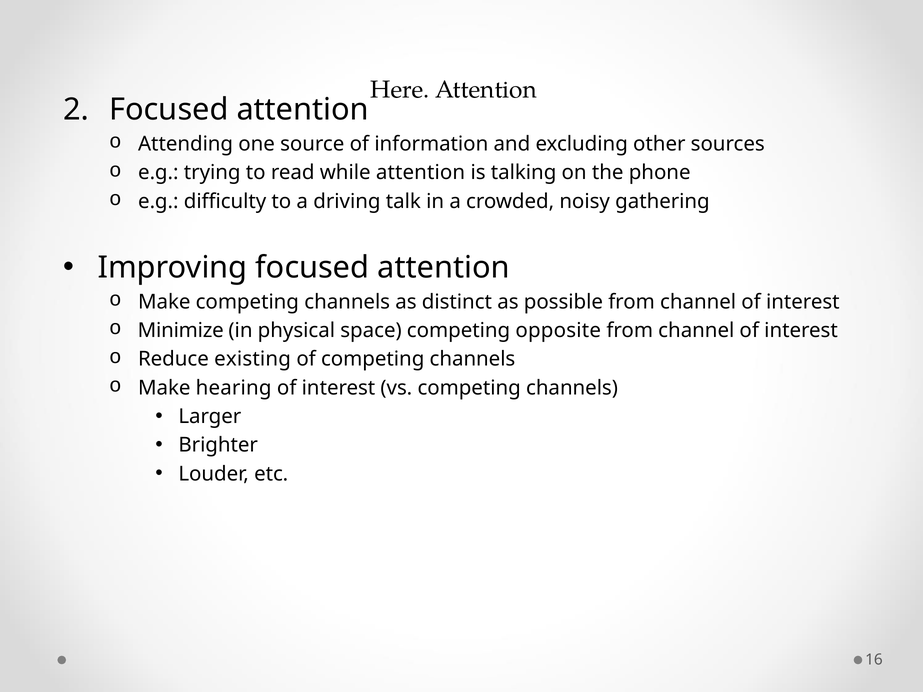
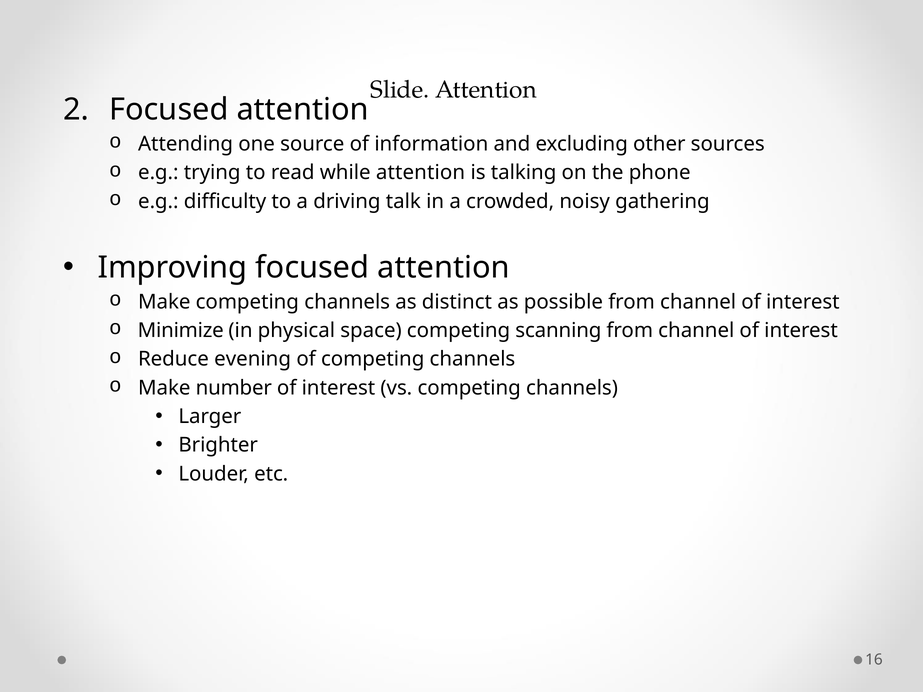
Here: Here -> Slide (400, 90)
opposite: opposite -> scanning (558, 331)
existing: existing -> evening (253, 359)
hearing: hearing -> number (234, 388)
